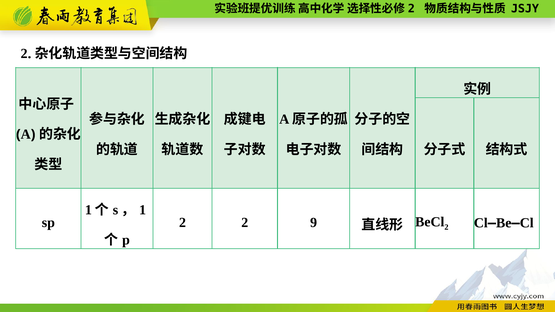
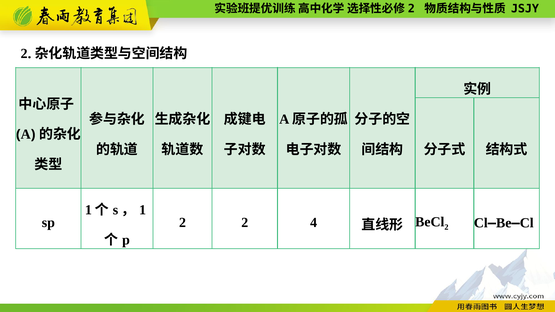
9: 9 -> 4 (314, 223)
